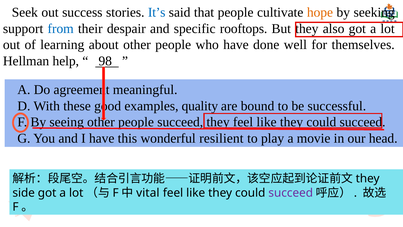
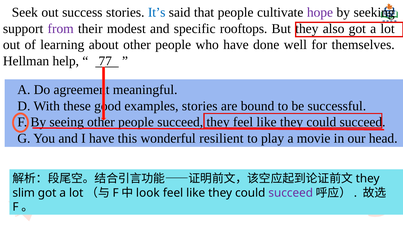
hope colour: orange -> purple (320, 13)
from colour: blue -> purple (61, 29)
despair: despair -> modest (126, 29)
98: 98 -> 77 (105, 61)
examples quality: quality -> stories (200, 106)
side: side -> slim (24, 193)
vital: vital -> look (148, 193)
